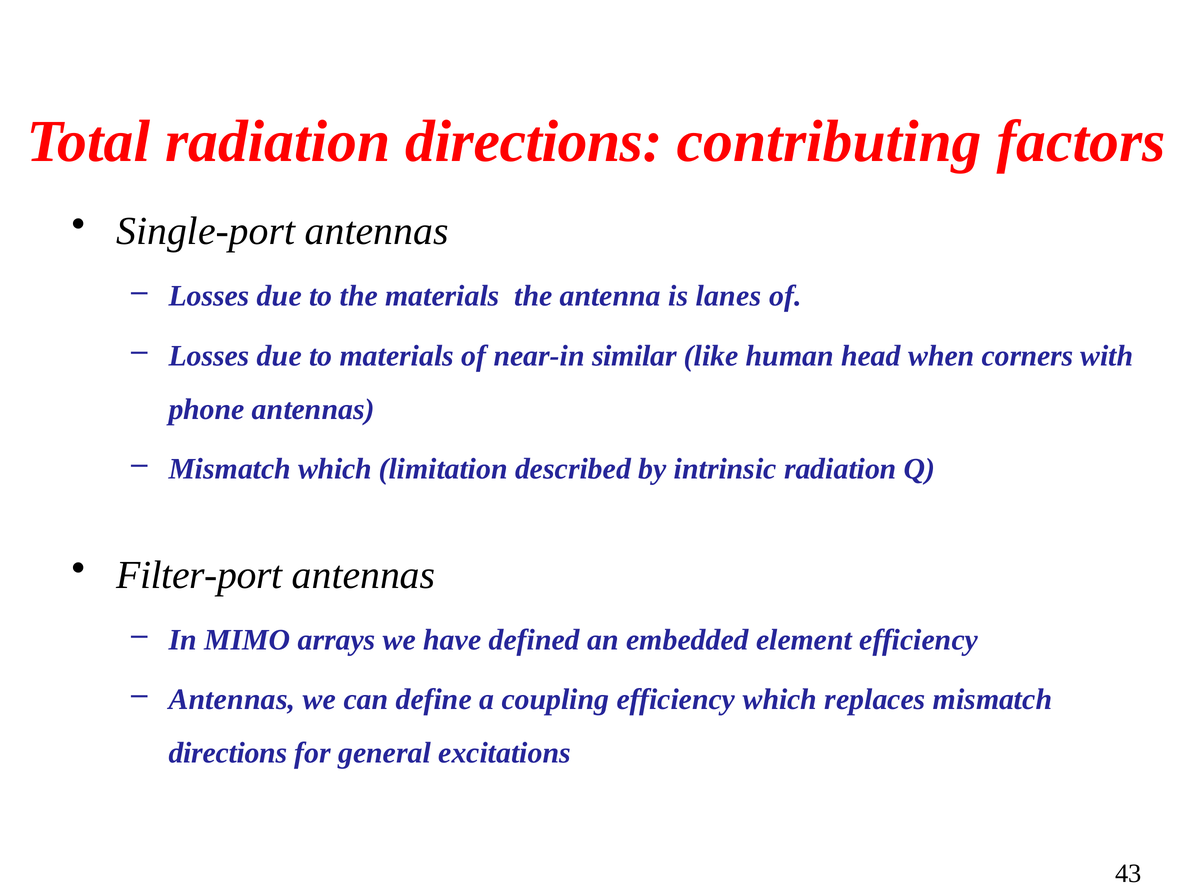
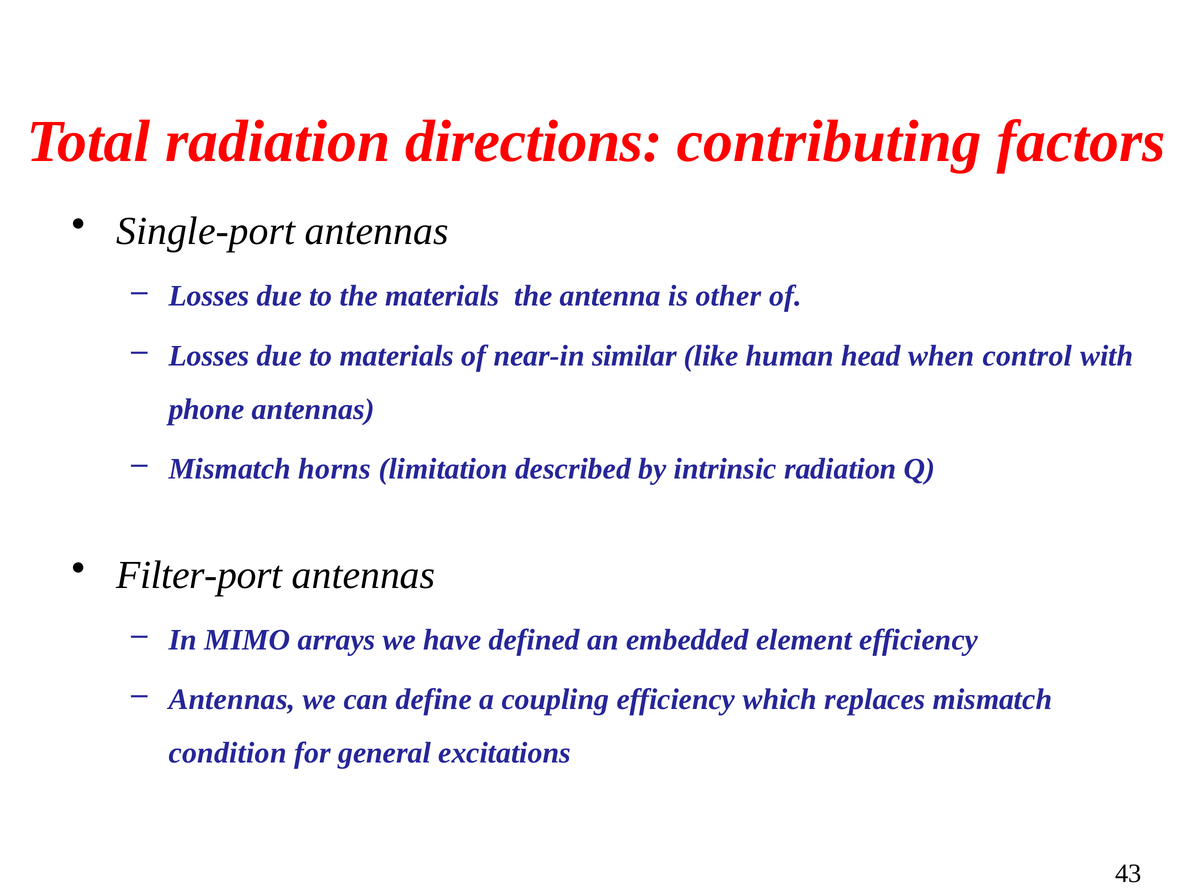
lanes: lanes -> other (729, 296)
corners: corners -> control (1027, 356)
Mismatch which: which -> horns (335, 469)
directions: directions -> condition (228, 754)
